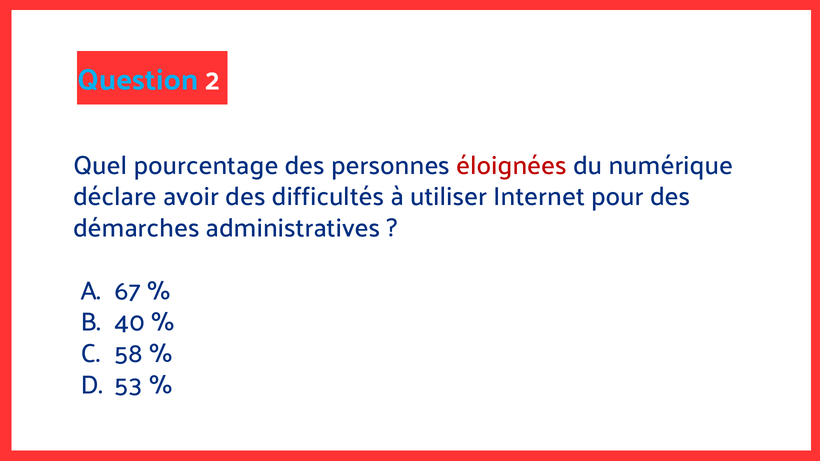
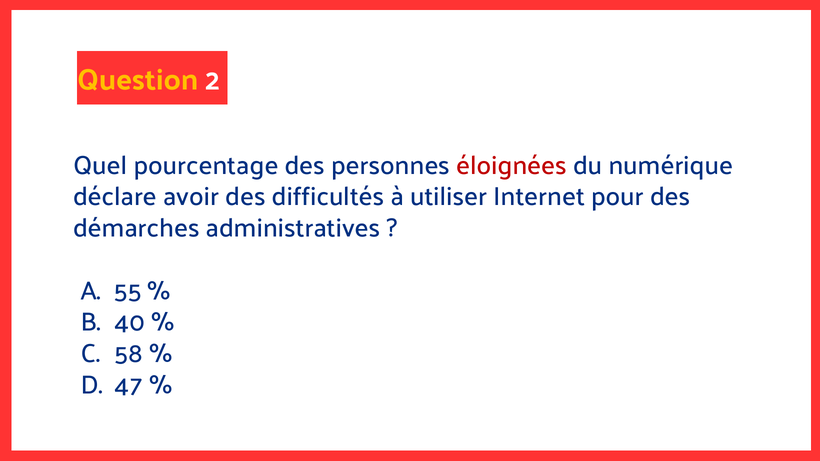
Question colour: light blue -> yellow (138, 80)
67: 67 -> 55 (128, 291)
53: 53 -> 47 (128, 385)
